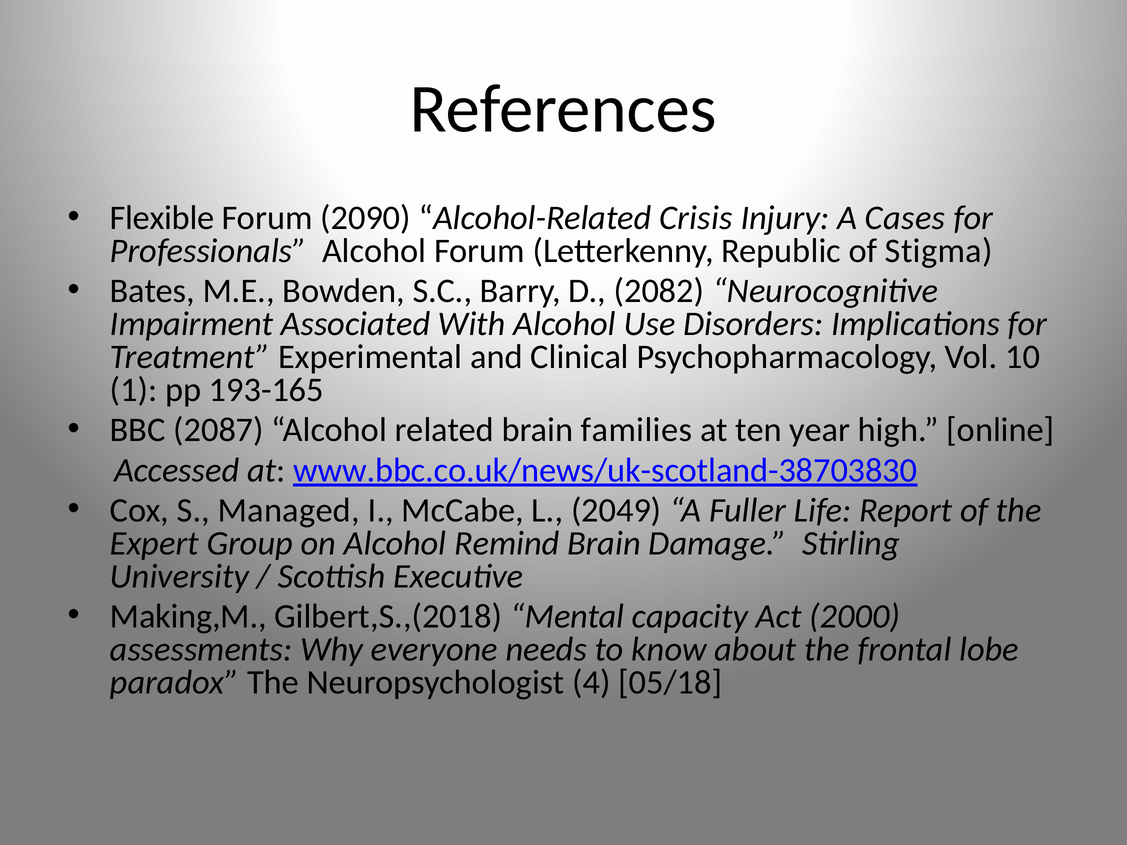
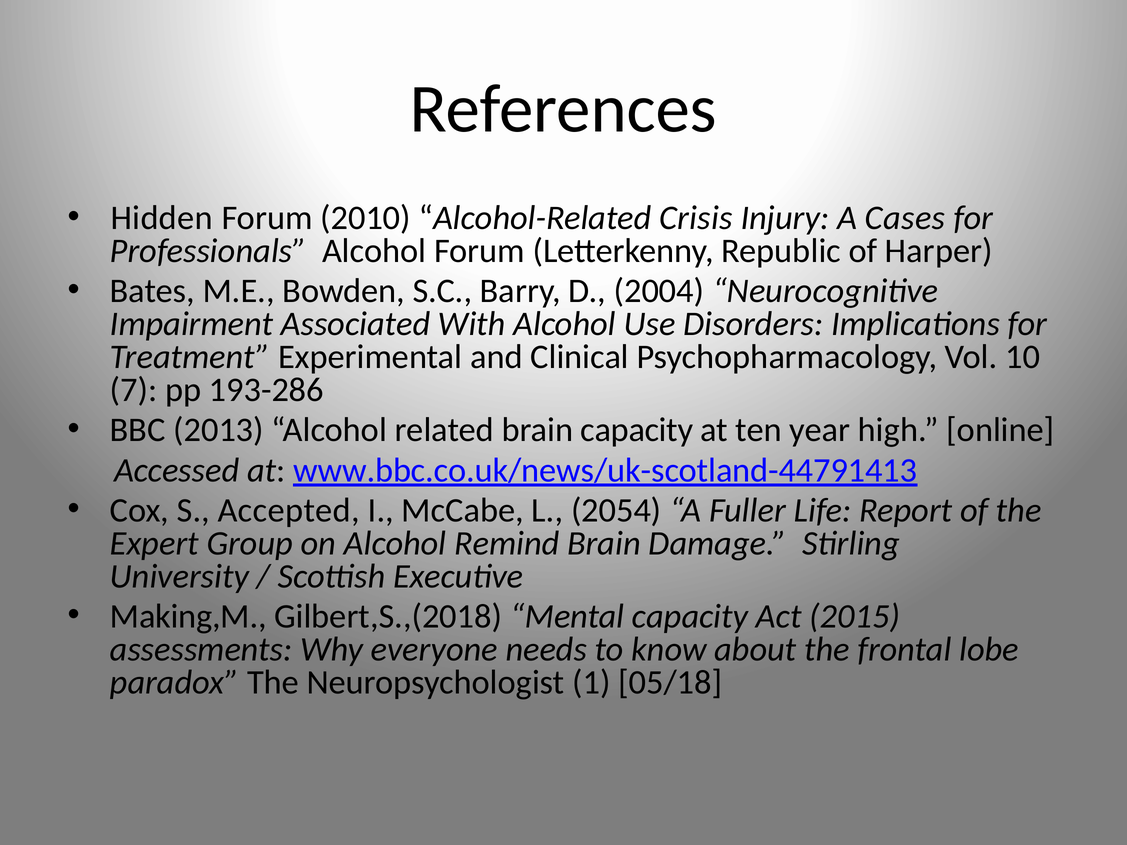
Flexible: Flexible -> Hidden (162, 218)
2090: 2090 -> 2010 (366, 218)
Stigma: Stigma -> Harper (939, 251)
2082: 2082 -> 2004 (659, 291)
1: 1 -> 7 (134, 390)
193-165: 193-165 -> 193-286 (266, 390)
2087: 2087 -> 2013 (219, 430)
brain families: families -> capacity (637, 430)
www.bbc.co.uk/news/uk-scotland-38703830: www.bbc.co.uk/news/uk-scotland-38703830 -> www.bbc.co.uk/news/uk-scotland-44791413 (605, 470)
Managed: Managed -> Accepted (289, 510)
2049: 2049 -> 2054 (616, 510)
2000: 2000 -> 2015 (855, 616)
4: 4 -> 1 (591, 682)
